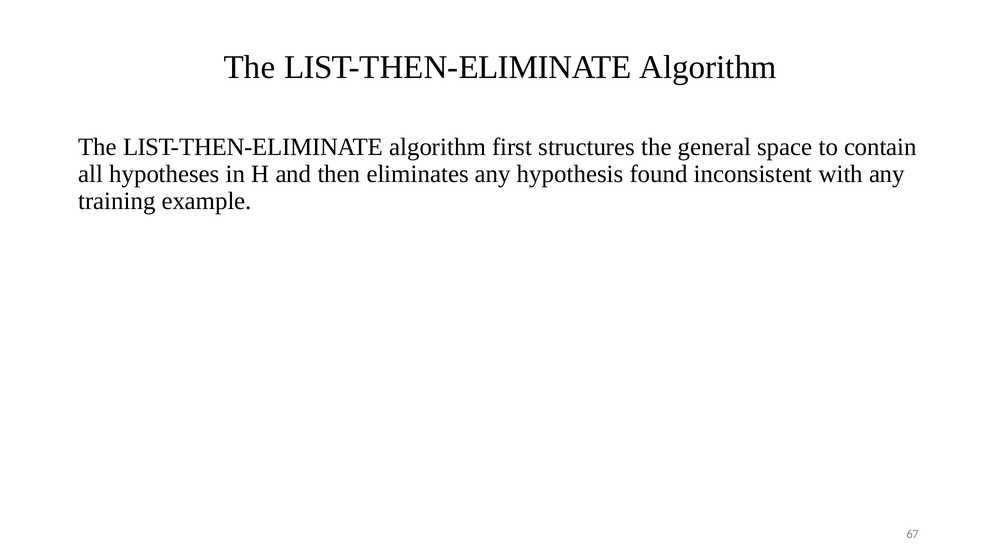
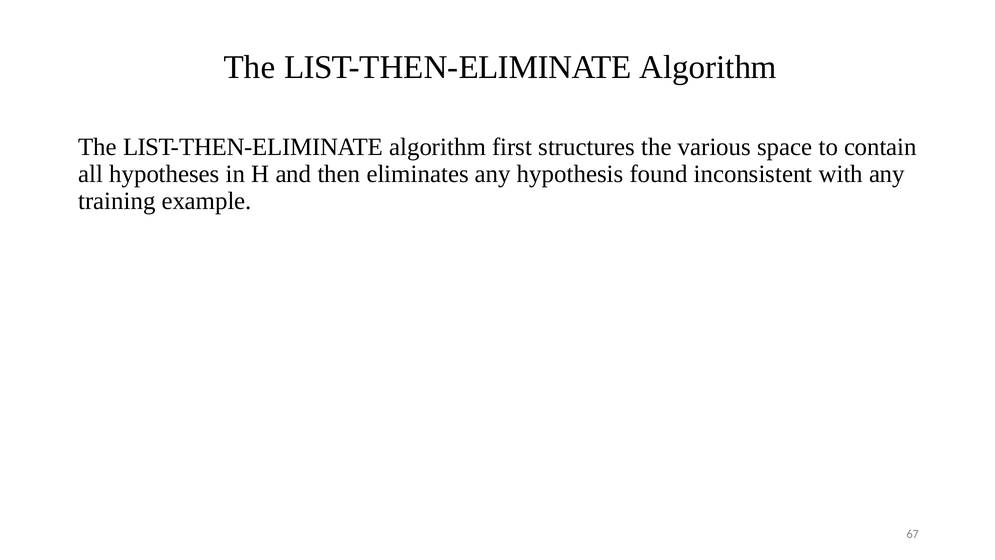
general: general -> various (714, 147)
